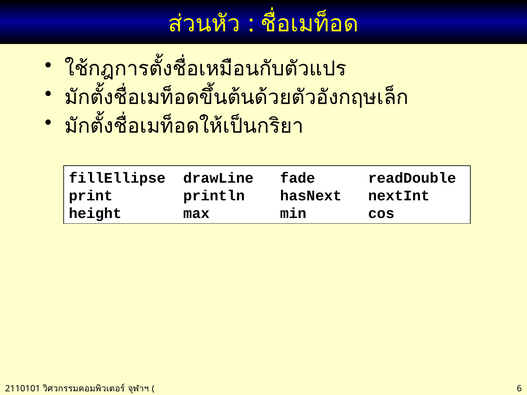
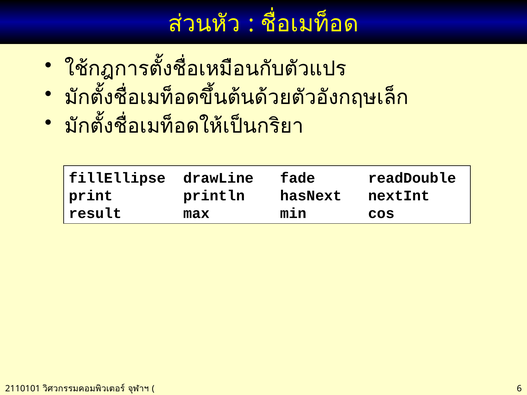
height: height -> result (95, 213)
